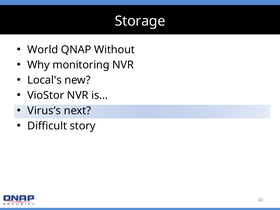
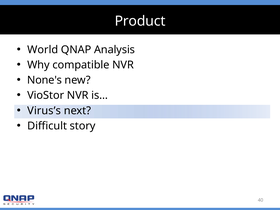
Storage: Storage -> Product (140, 21)
Without: Without -> Analysis (115, 50)
monitoring: monitoring -> compatible (81, 65)
Local's: Local's -> None's (45, 80)
